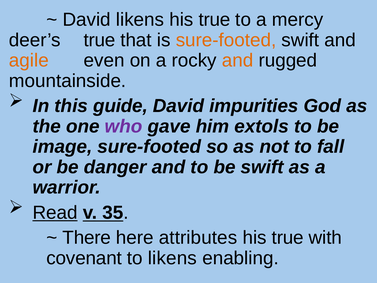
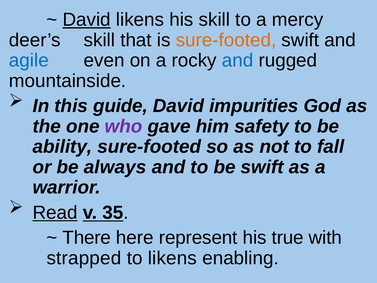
David underline: none -> present (87, 20)
likens his true: true -> skill (214, 20)
deer’s true: true -> skill (99, 40)
agile colour: orange -> blue (29, 60)
and colour: orange -> blue (238, 60)
extols: extols -> safety (262, 126)
image: image -> ability (62, 147)
danger: danger -> always (115, 167)
attributes: attributes -> represent (198, 237)
covenant: covenant -> strapped (84, 258)
